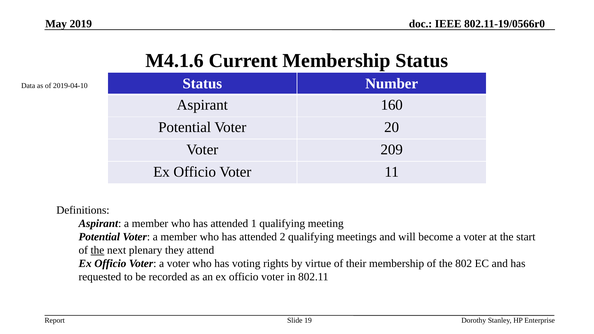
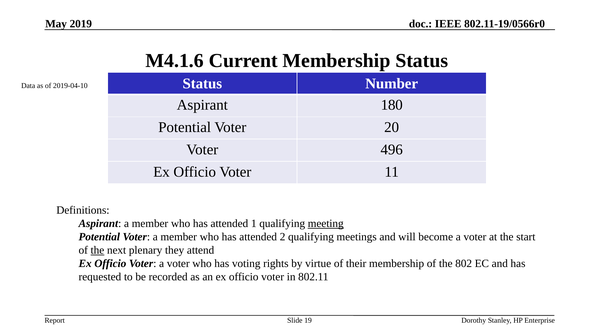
160: 160 -> 180 (392, 105)
209: 209 -> 496 (392, 150)
meeting underline: none -> present (326, 223)
